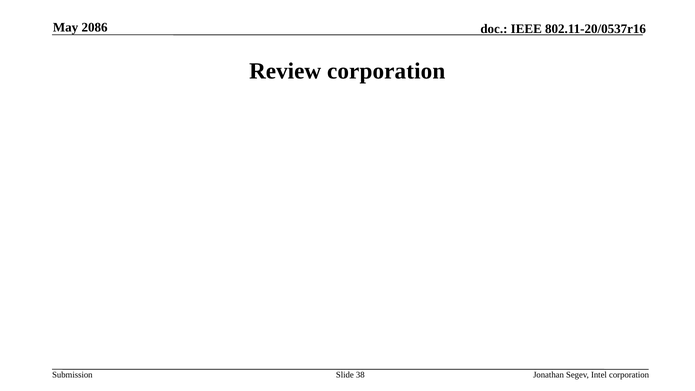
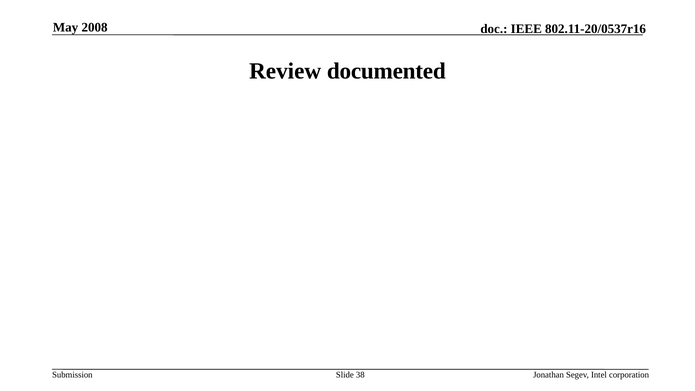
2086: 2086 -> 2008 (95, 28)
Review corporation: corporation -> documented (386, 71)
